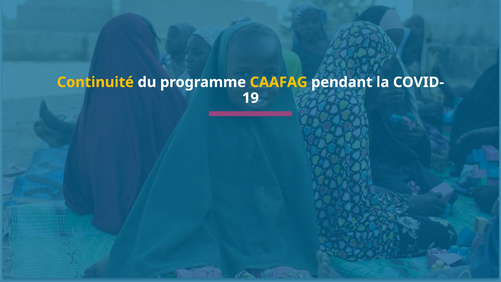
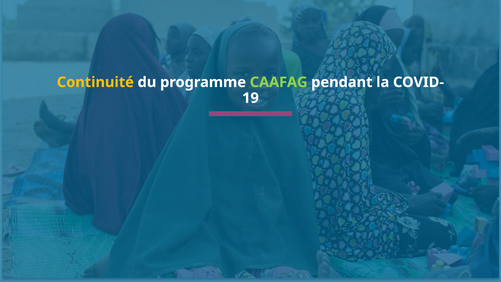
CAAFAG colour: yellow -> light green (279, 82)
